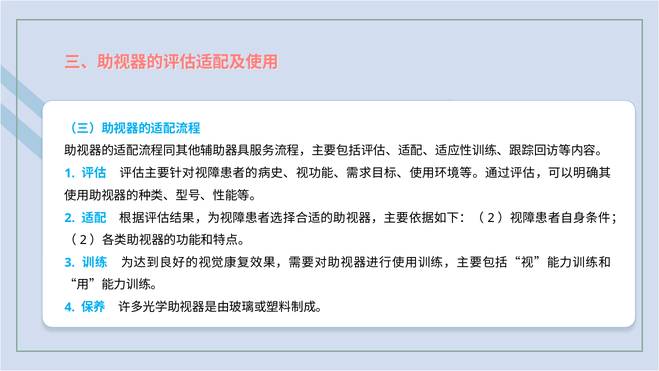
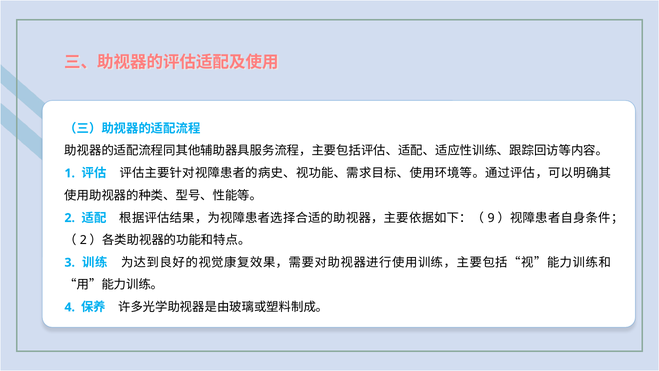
2: 2 -> 9 (491, 218)
